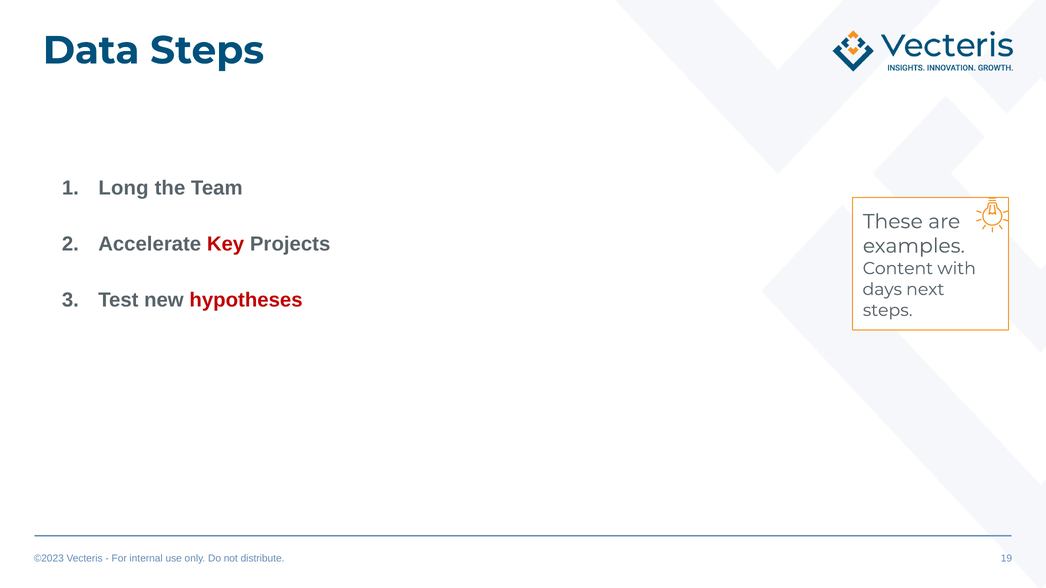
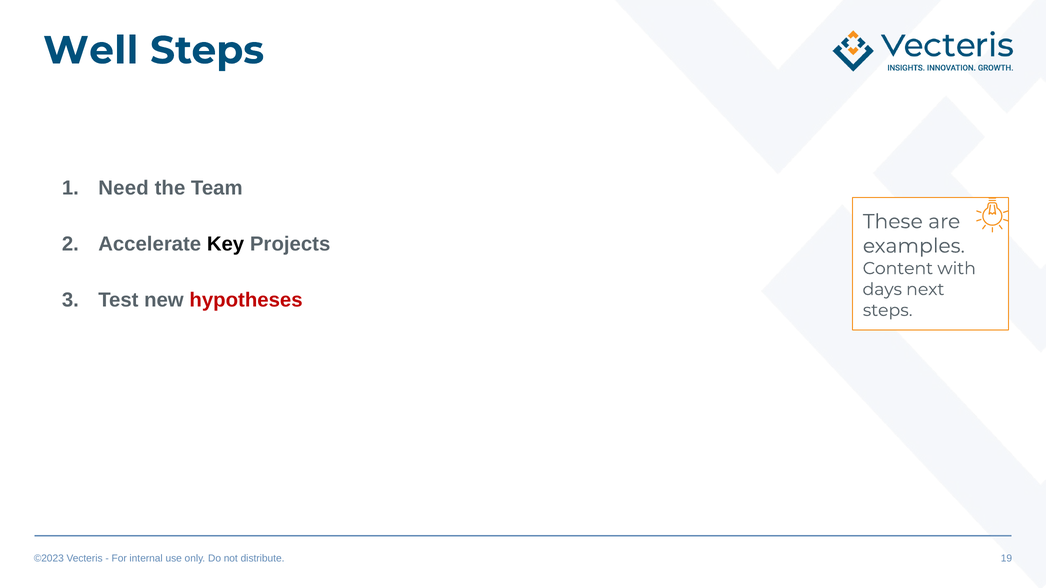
Data: Data -> Well (91, 51)
Long: Long -> Need (124, 188)
Key colour: red -> black (226, 244)
